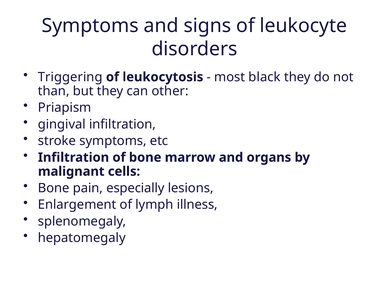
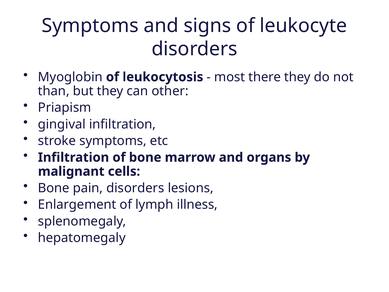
Triggering: Triggering -> Myoglobin (70, 77)
black: black -> there (265, 77)
pain especially: especially -> disorders (135, 188)
